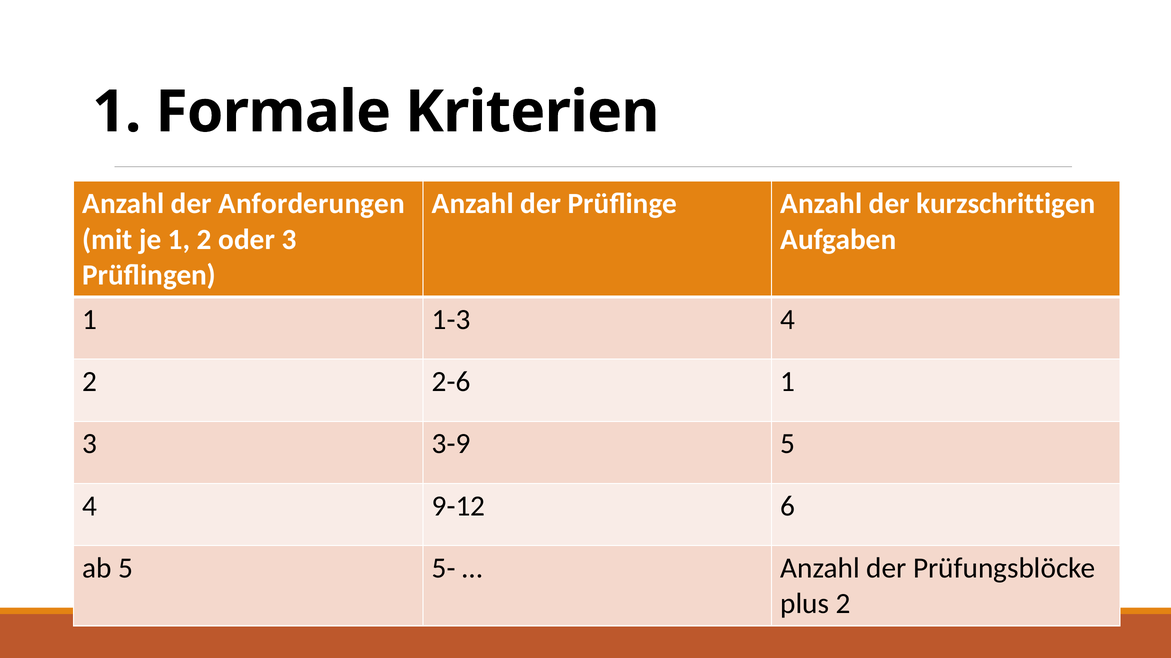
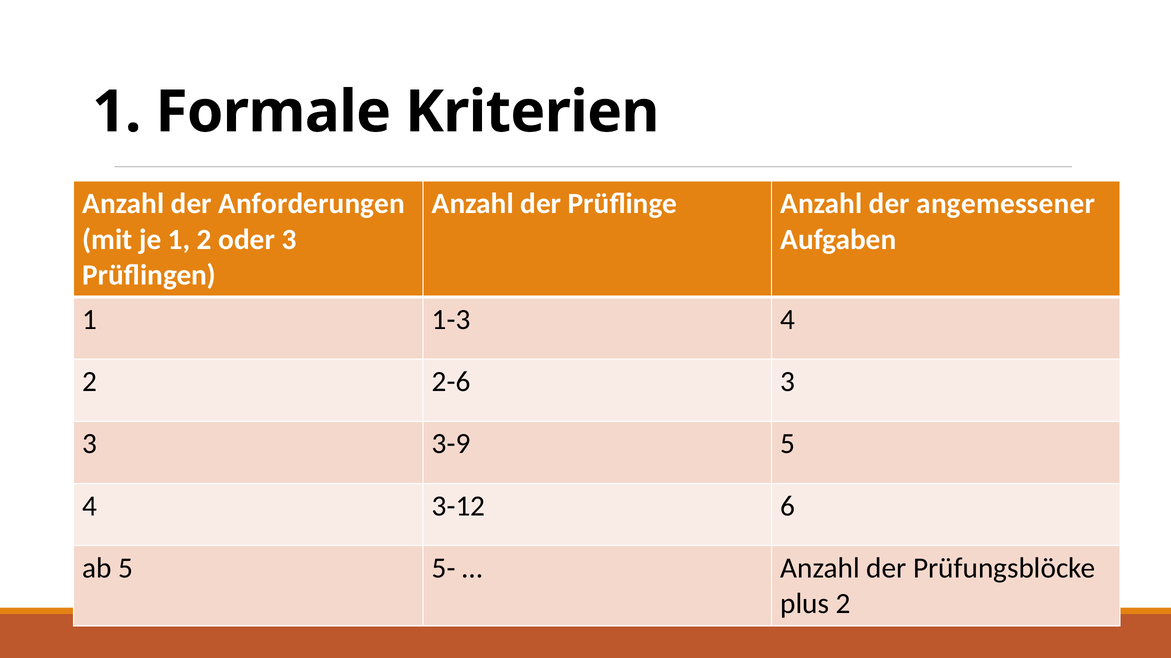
kurzschrittigen: kurzschrittigen -> angemessener (1006, 204)
2-6 1: 1 -> 3 (788, 382)
9-12: 9-12 -> 3-12 (458, 506)
